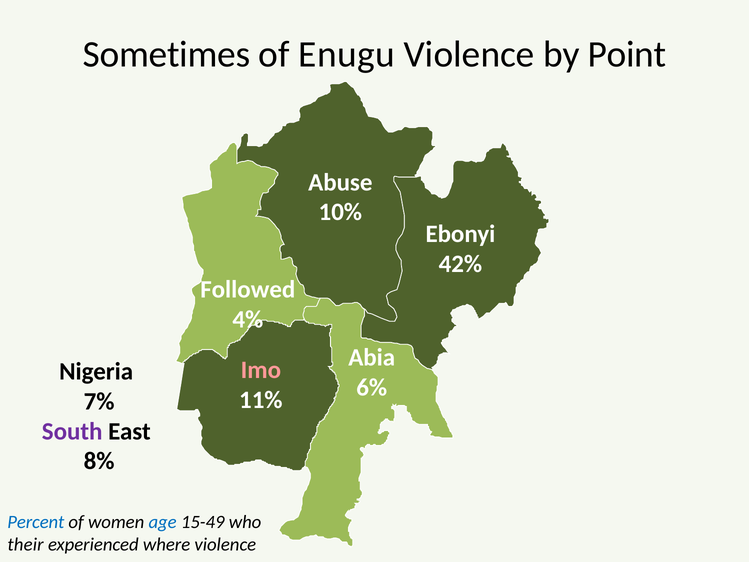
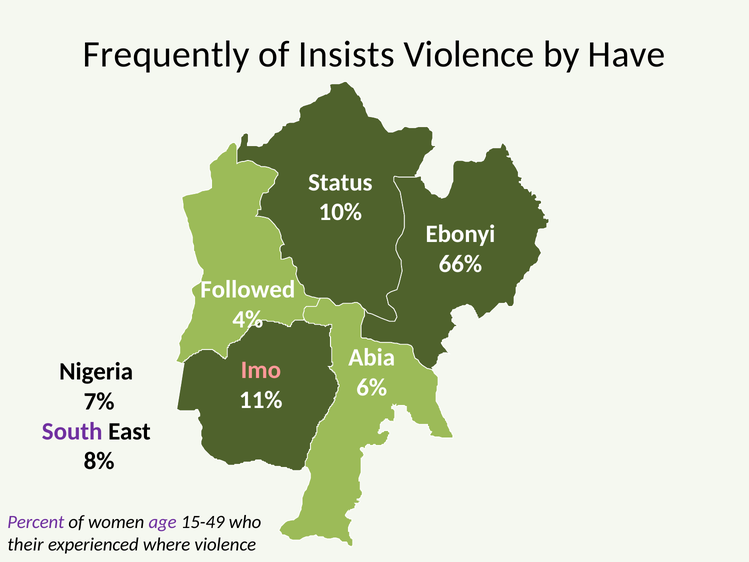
Sometimes: Sometimes -> Frequently (166, 54)
Enugu: Enugu -> Insists (347, 54)
Point: Point -> Have (627, 54)
Abuse: Abuse -> Status (340, 182)
42%: 42% -> 66% (460, 264)
Percent colour: blue -> purple (36, 522)
age colour: blue -> purple (163, 522)
